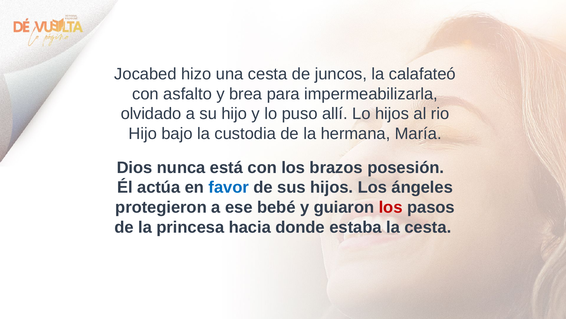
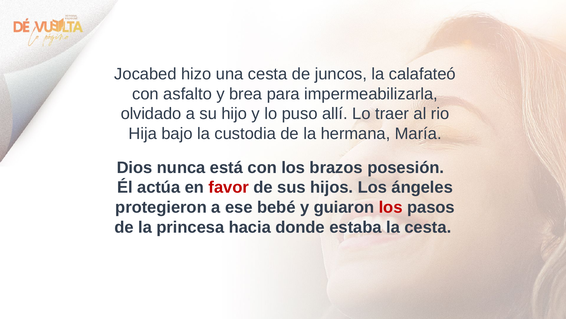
Lo hijos: hijos -> traer (392, 114)
Hijo: Hijo -> Hija (143, 133)
favor colour: blue -> red (229, 187)
